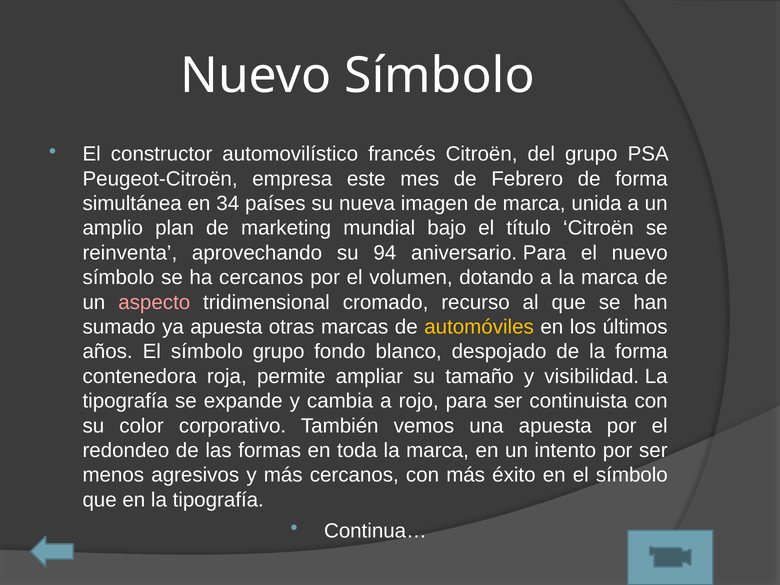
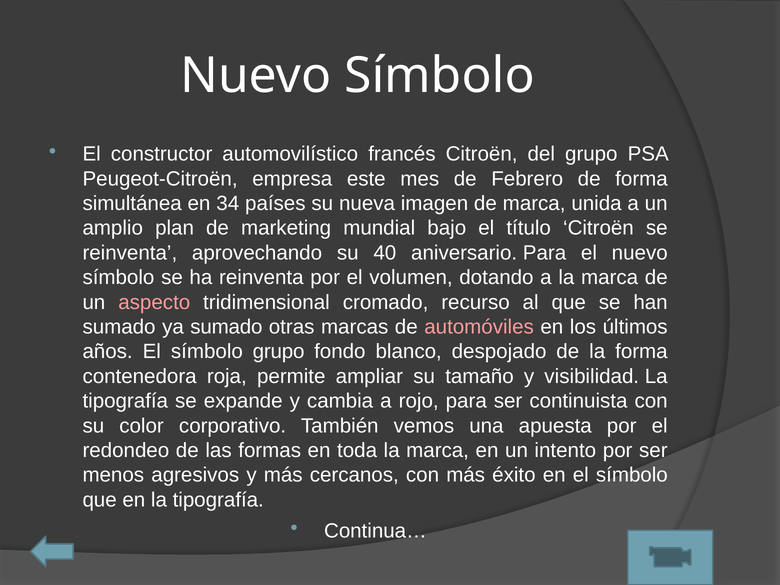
94: 94 -> 40 (385, 253)
ha cercanos: cercanos -> reinventa (261, 278)
ya apuesta: apuesta -> sumado (226, 327)
automóviles colour: yellow -> pink (479, 327)
